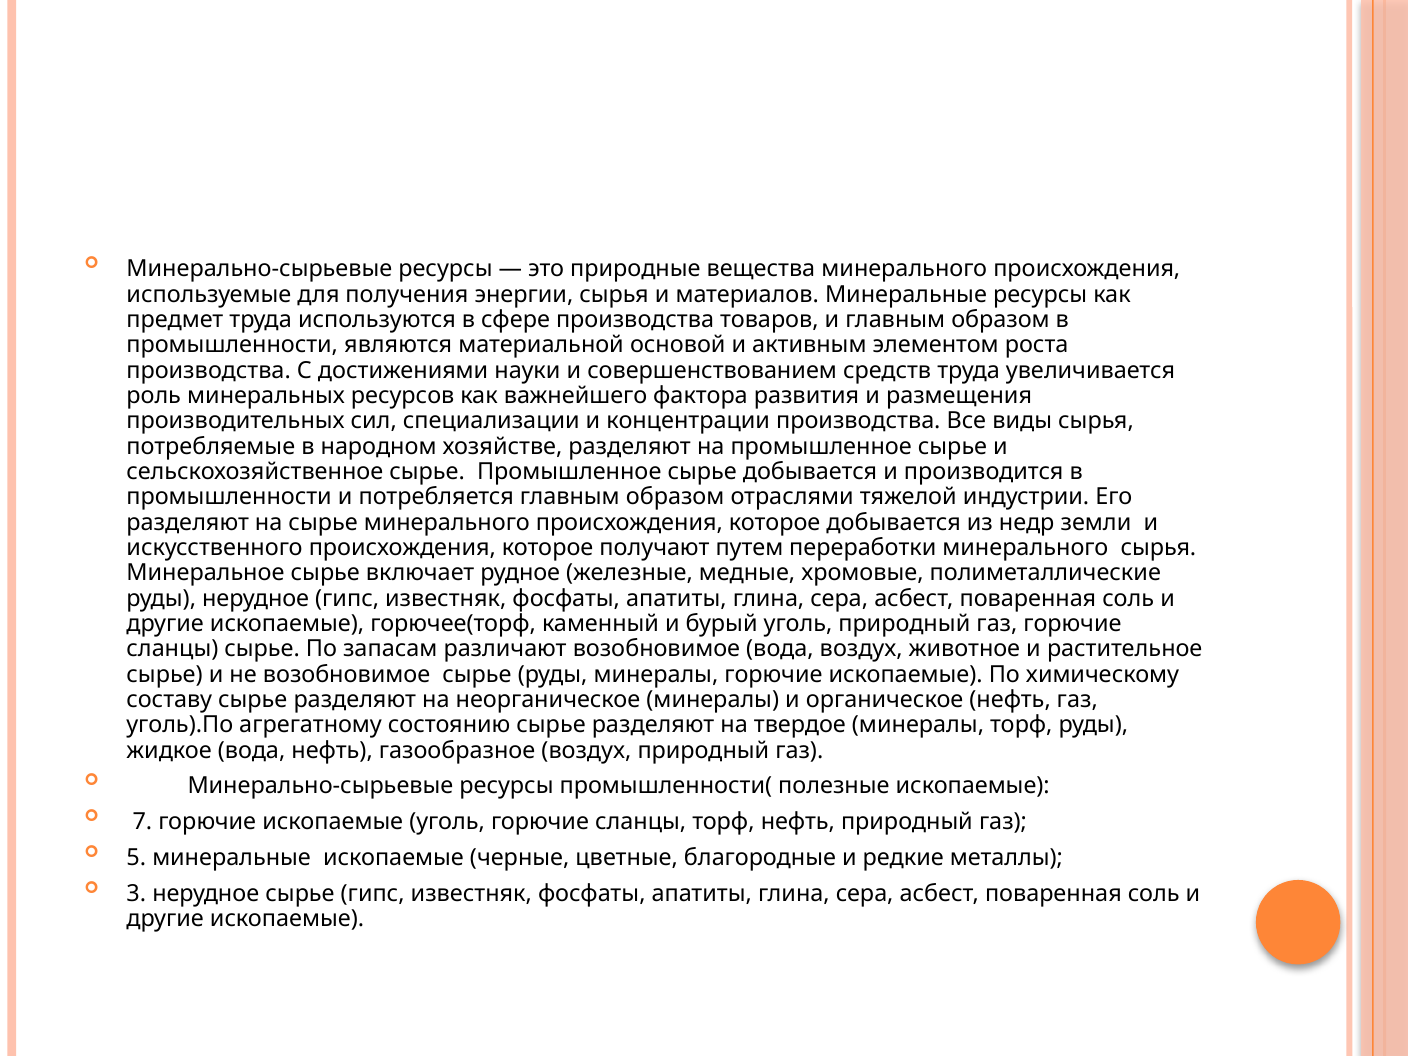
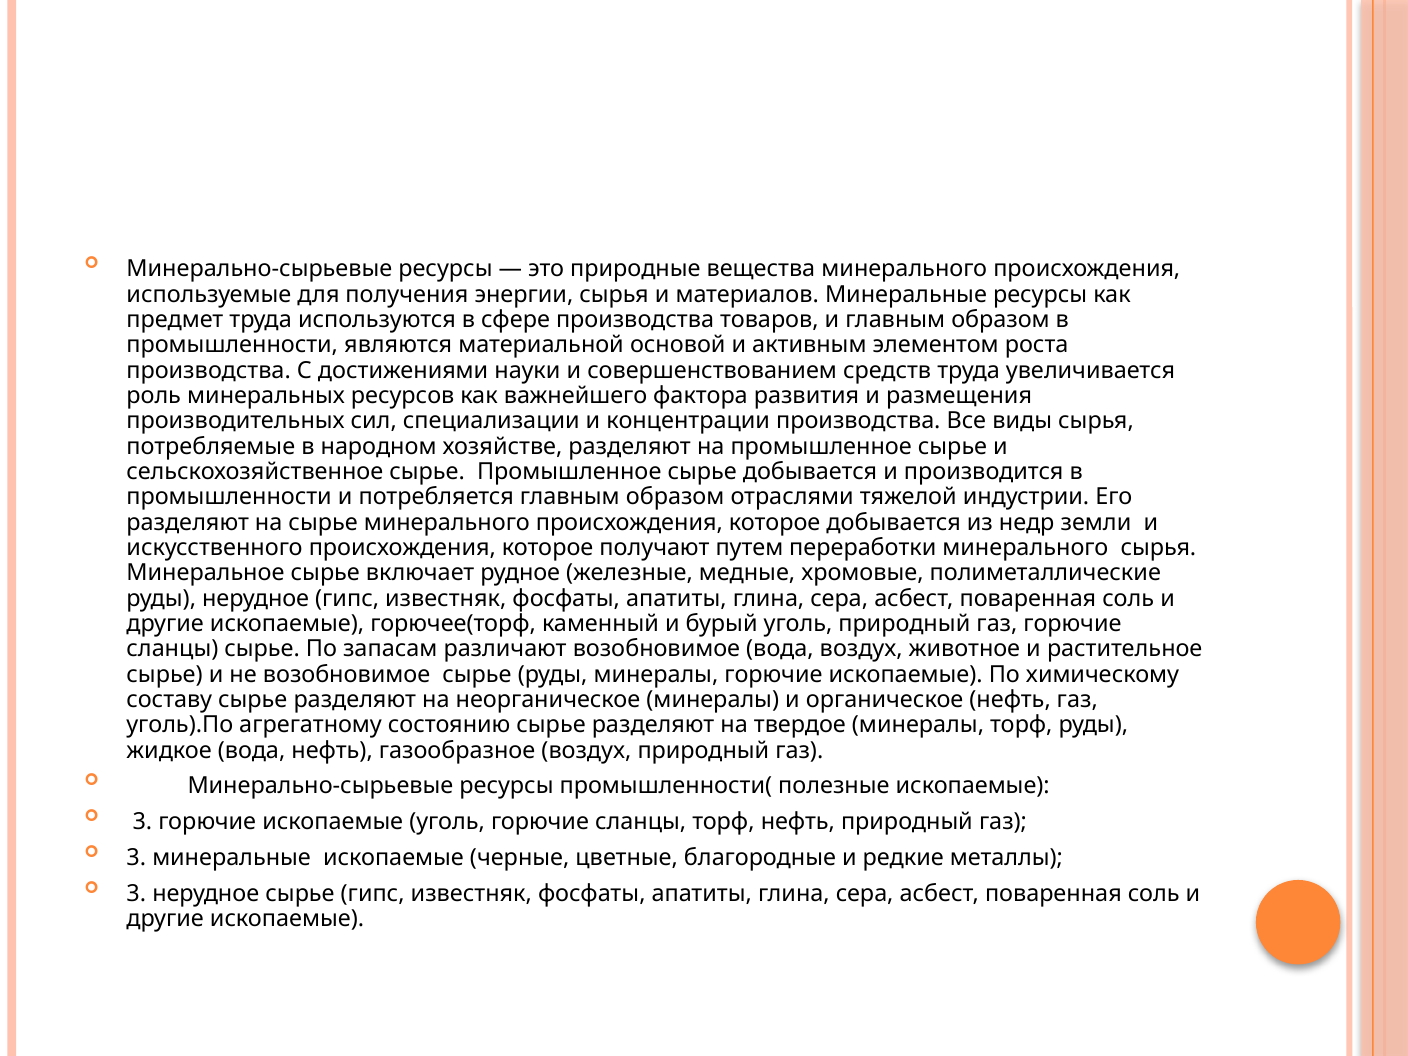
7: 7 -> 3 (142, 822)
5: 5 -> 3 (136, 858)
